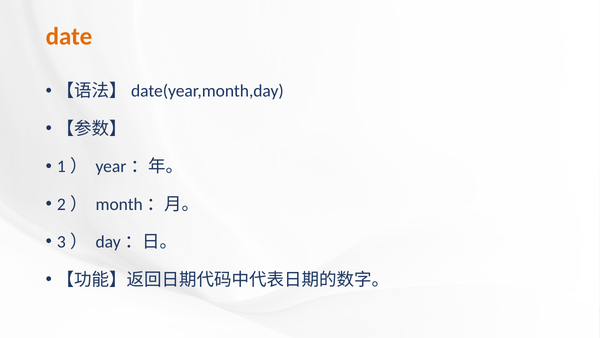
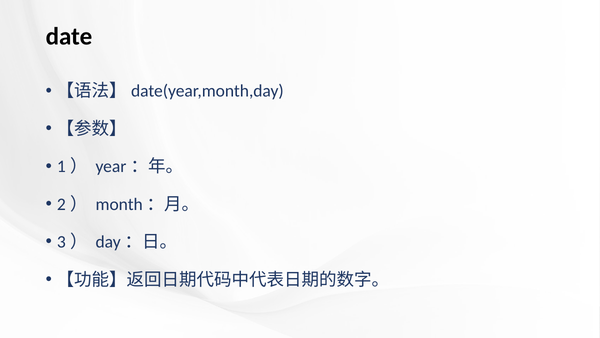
date colour: orange -> black (69, 36)
